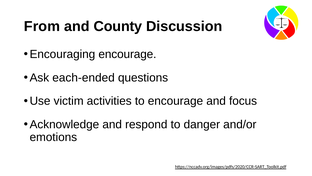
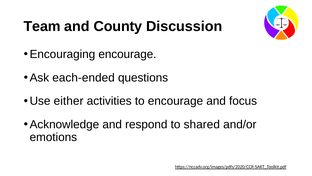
From: From -> Team (42, 26)
victim: victim -> either (69, 101)
danger: danger -> shared (202, 124)
